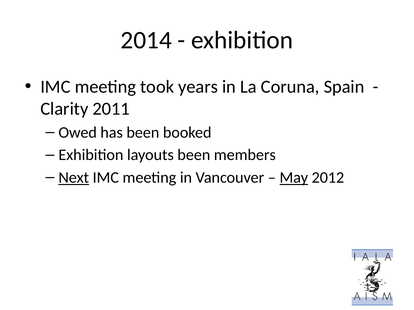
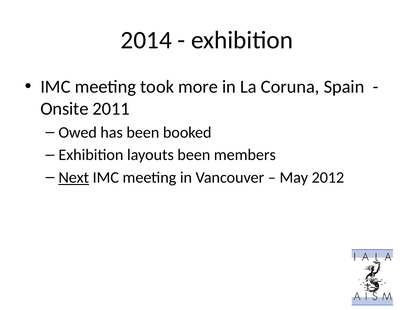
years: years -> more (198, 87)
Clarity: Clarity -> Onsite (64, 109)
May underline: present -> none (294, 178)
